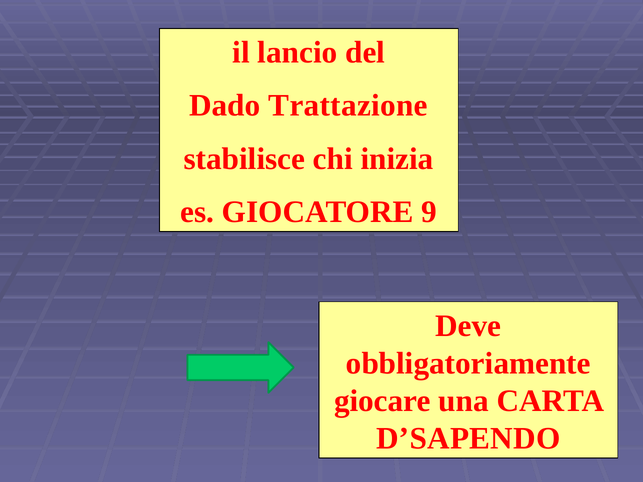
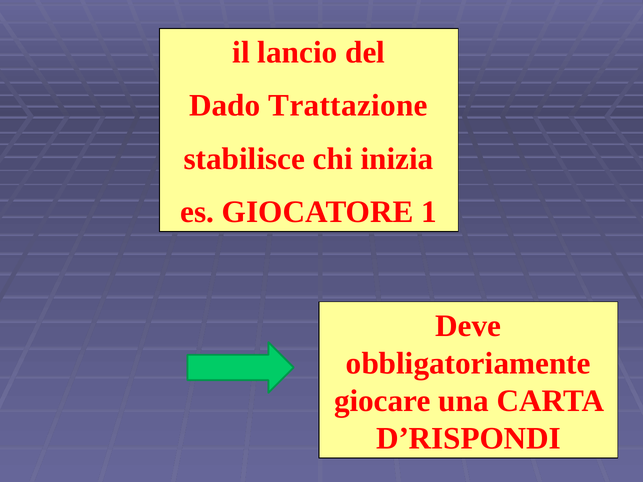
9: 9 -> 1 (429, 212)
D’SAPENDO: D’SAPENDO -> D’RISPONDI (468, 439)
